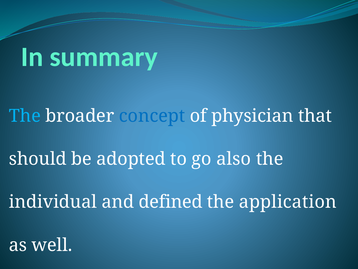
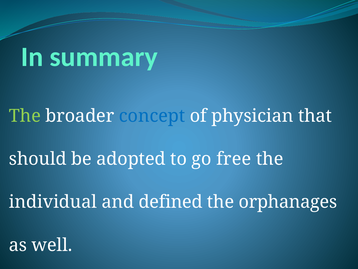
The colour: light blue -> light green (25, 116)
also: also -> free (234, 159)
application: application -> orphanages (288, 202)
